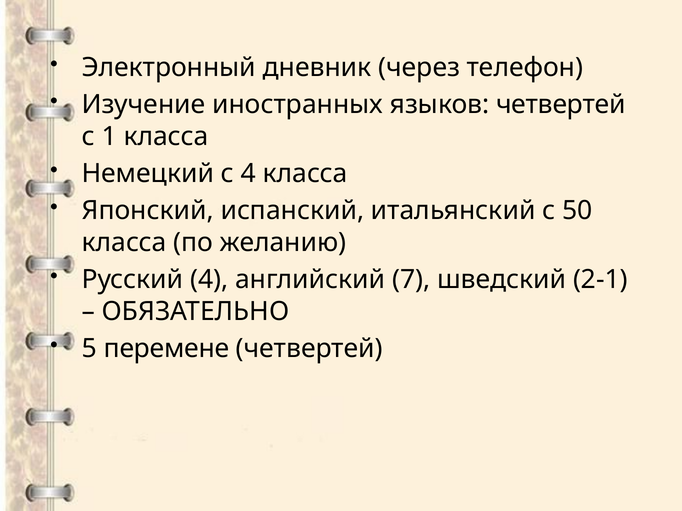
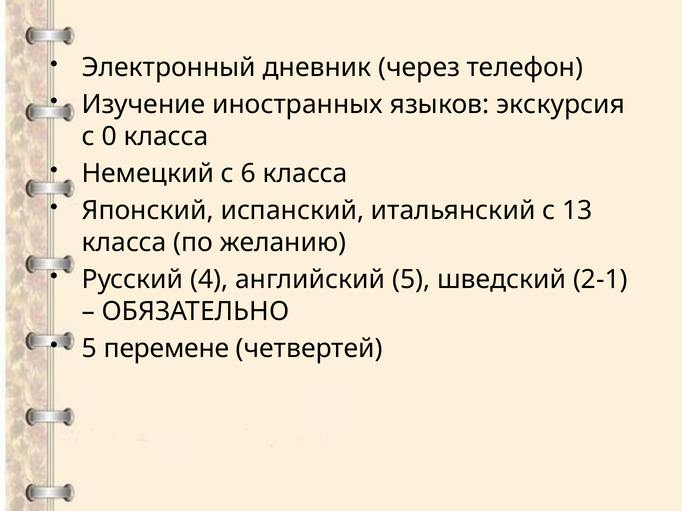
языков четвертей: четвертей -> экскурсия (561, 105)
1: 1 -> 0 (109, 136)
с 4: 4 -> 6 (248, 174)
50: 50 -> 13 (577, 211)
английский 7: 7 -> 5 (411, 280)
